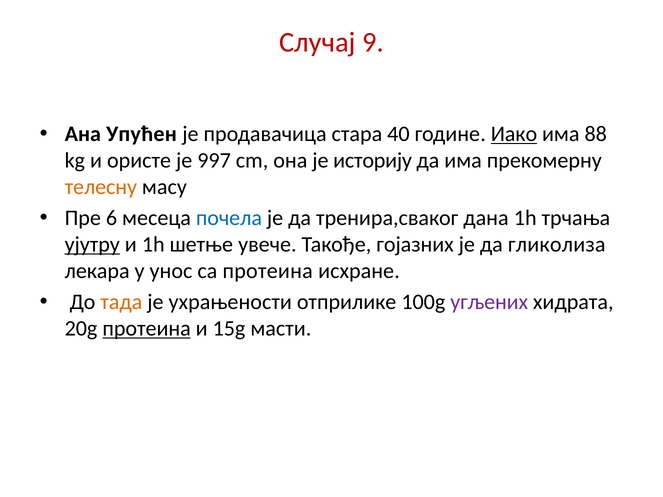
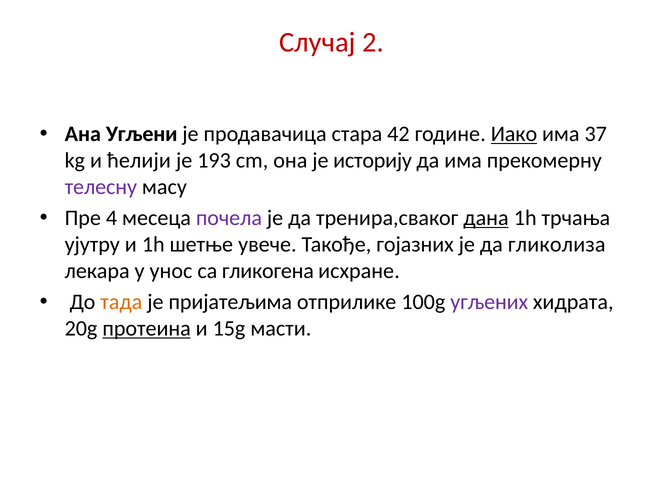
9: 9 -> 2 (373, 42)
Упућен: Упућен -> Угљени (142, 134)
40: 40 -> 42 (398, 134)
88: 88 -> 37 (596, 134)
ористе: ористе -> ћелији (139, 161)
997: 997 -> 193 (214, 161)
телесну colour: orange -> purple (101, 187)
6: 6 -> 4 (112, 218)
почела colour: blue -> purple (229, 218)
дана underline: none -> present (486, 218)
ујутру underline: present -> none (92, 245)
са протеина: протеина -> гликогена (268, 271)
ухрањености: ухрањености -> пријатељима (230, 302)
